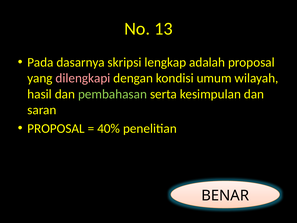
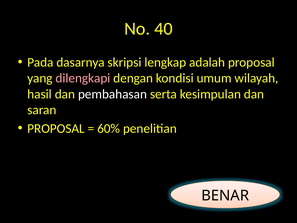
13: 13 -> 40 (163, 29)
pembahasan colour: light green -> white (113, 94)
40%: 40% -> 60% (109, 128)
